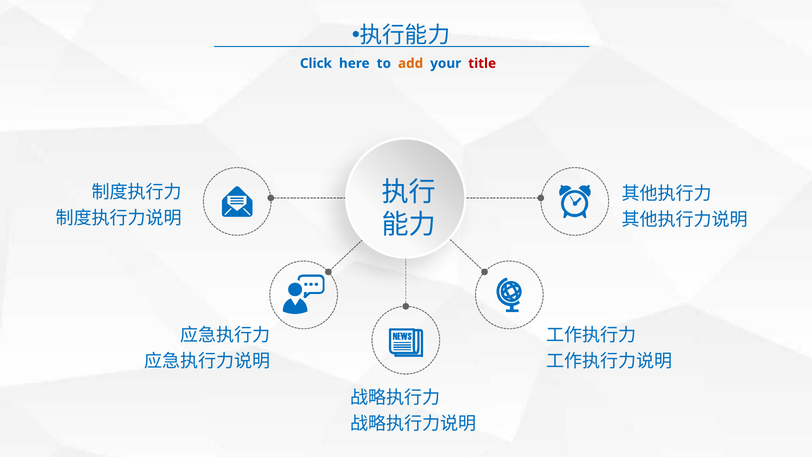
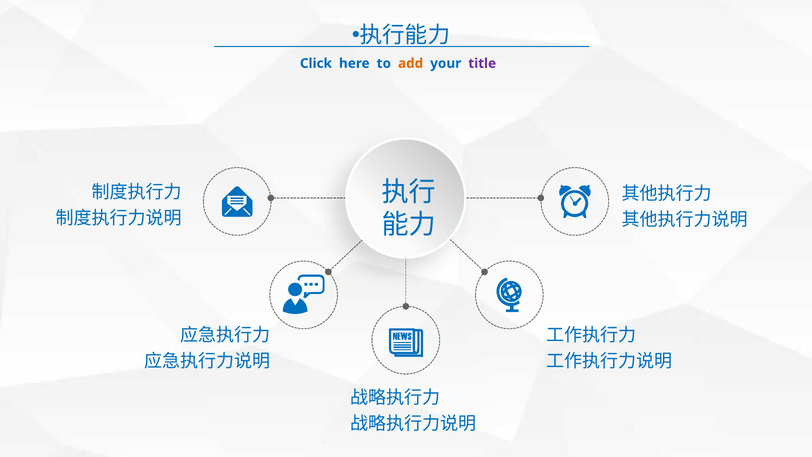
title colour: red -> purple (482, 63)
